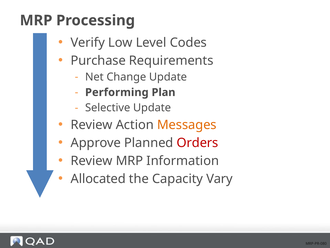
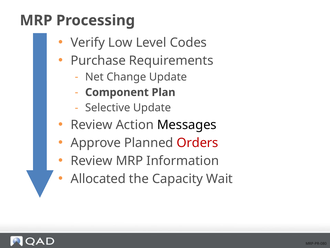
Performing: Performing -> Component (117, 92)
Messages colour: orange -> black (187, 125)
Vary: Vary -> Wait (220, 179)
